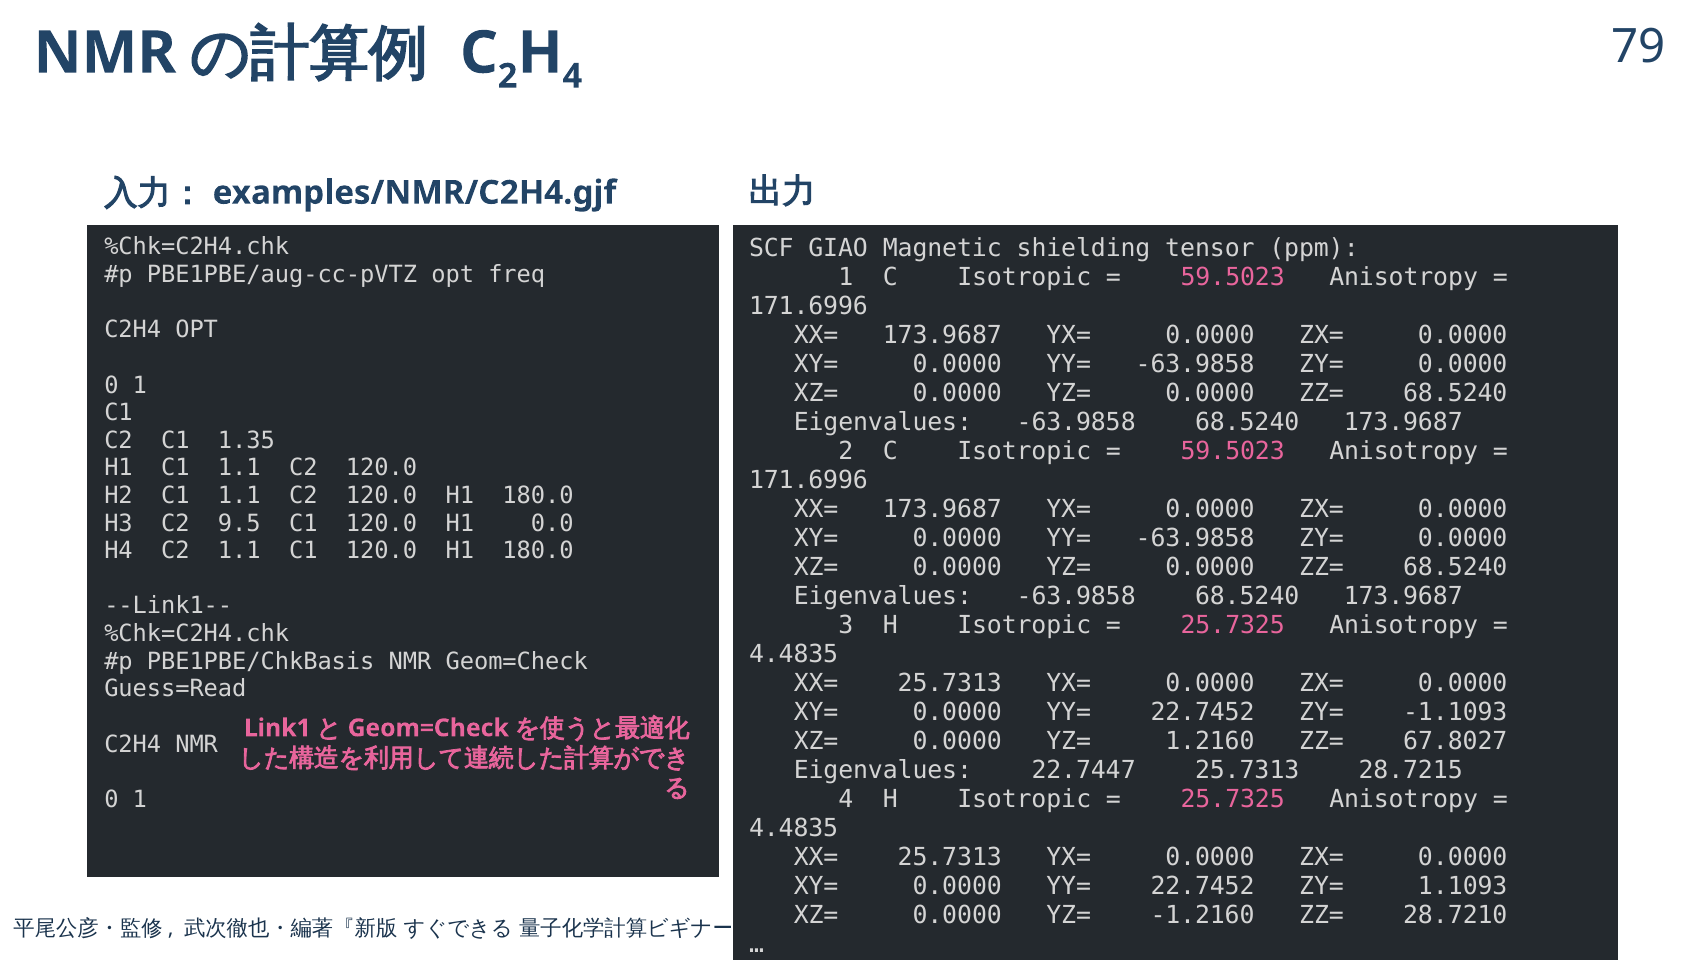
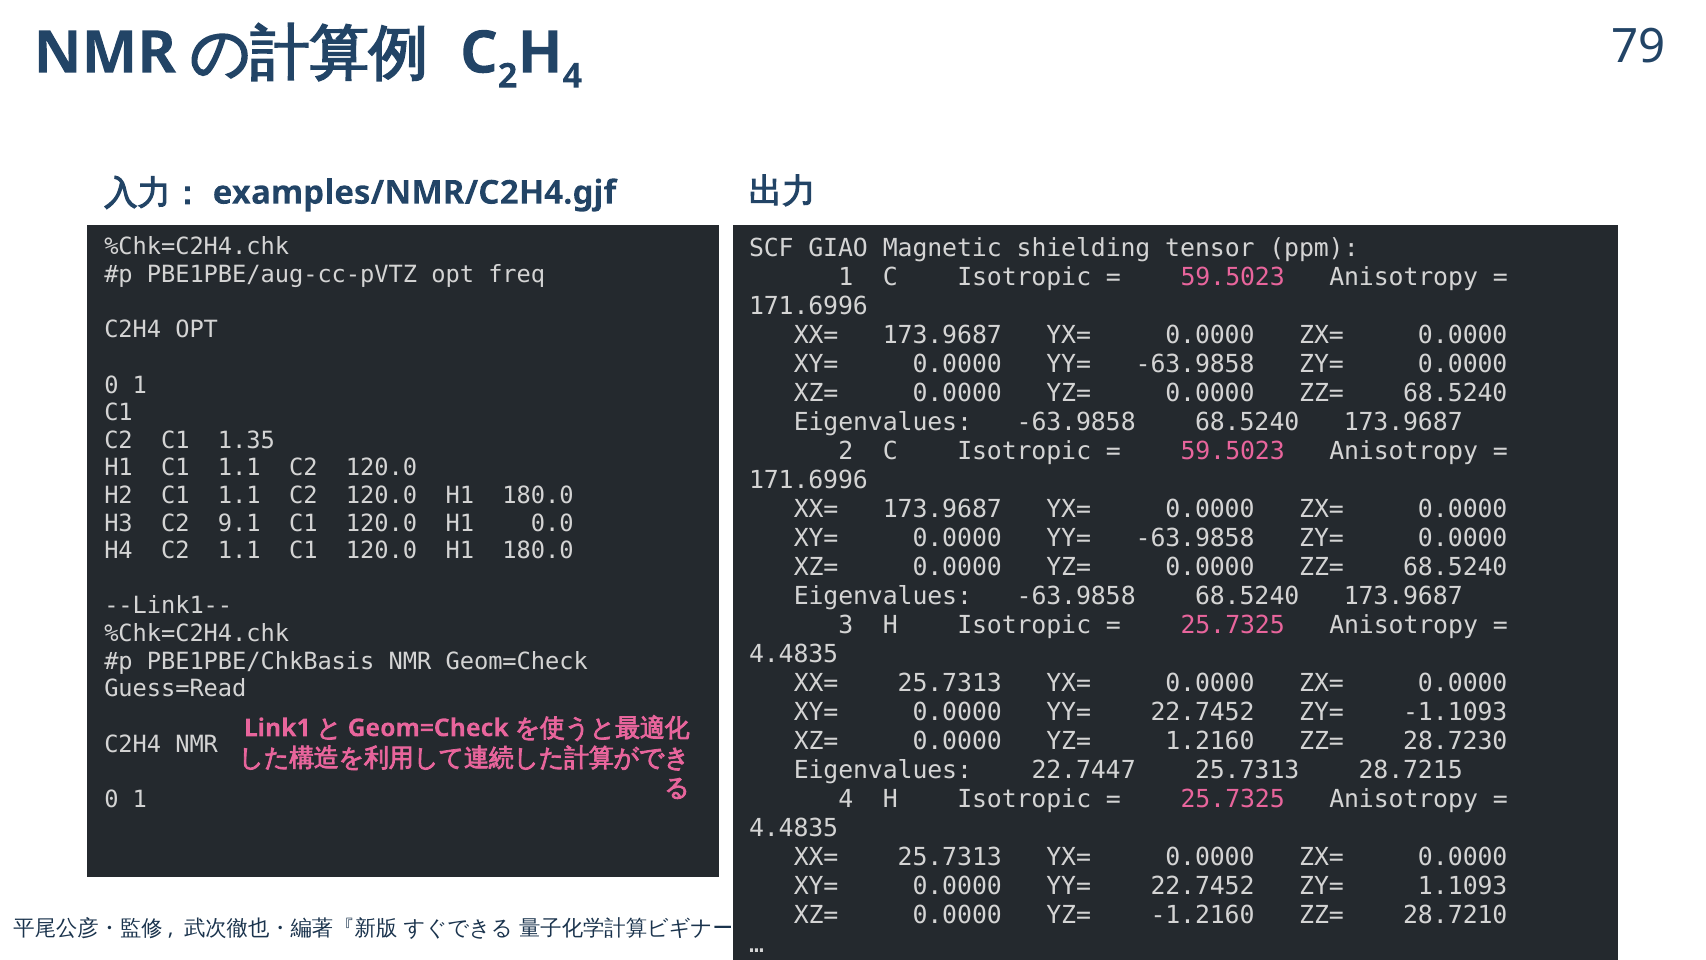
9.5: 9.5 -> 9.1 (239, 523)
67.8027: 67.8027 -> 28.7230 (1455, 741)
